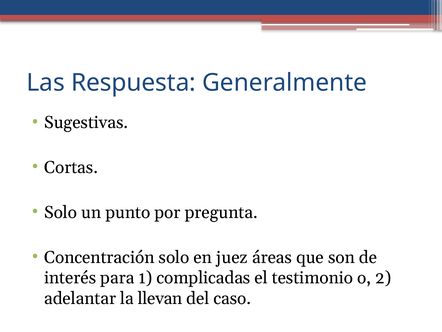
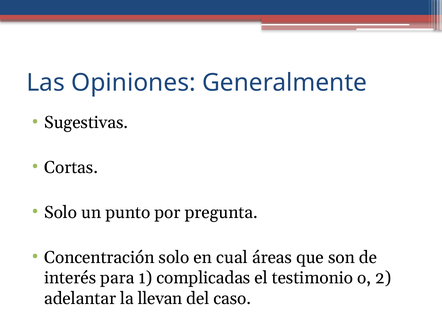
Respuesta: Respuesta -> Opiniones (133, 83)
juez: juez -> cual (232, 257)
